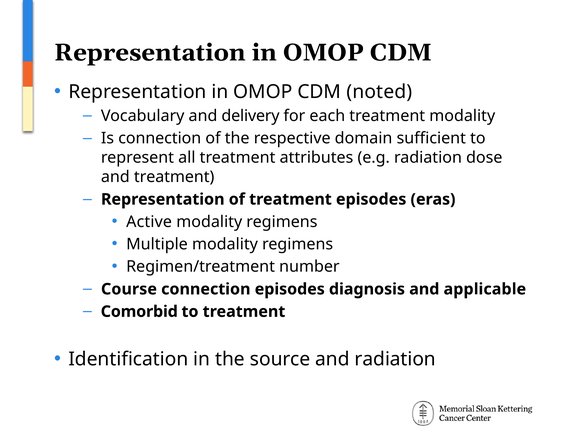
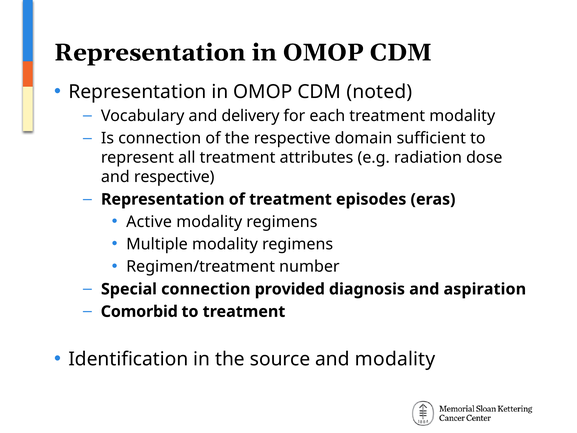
and treatment: treatment -> respective (174, 177)
Course: Course -> Special (129, 289)
connection episodes: episodes -> provided (290, 289)
applicable: applicable -> aspiration (485, 289)
and radiation: radiation -> modality (395, 359)
